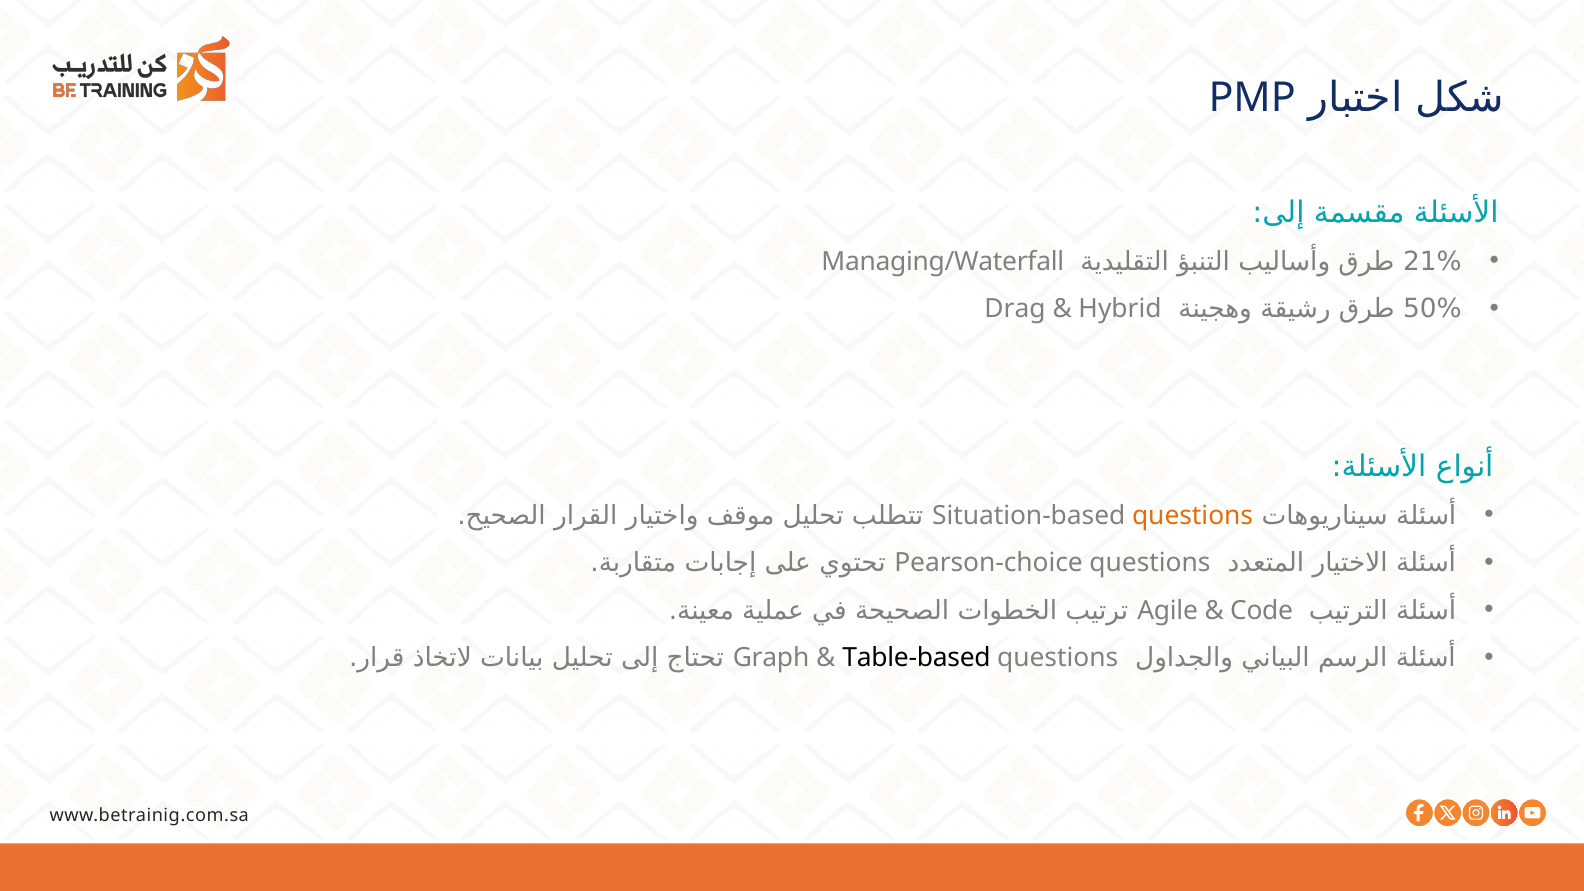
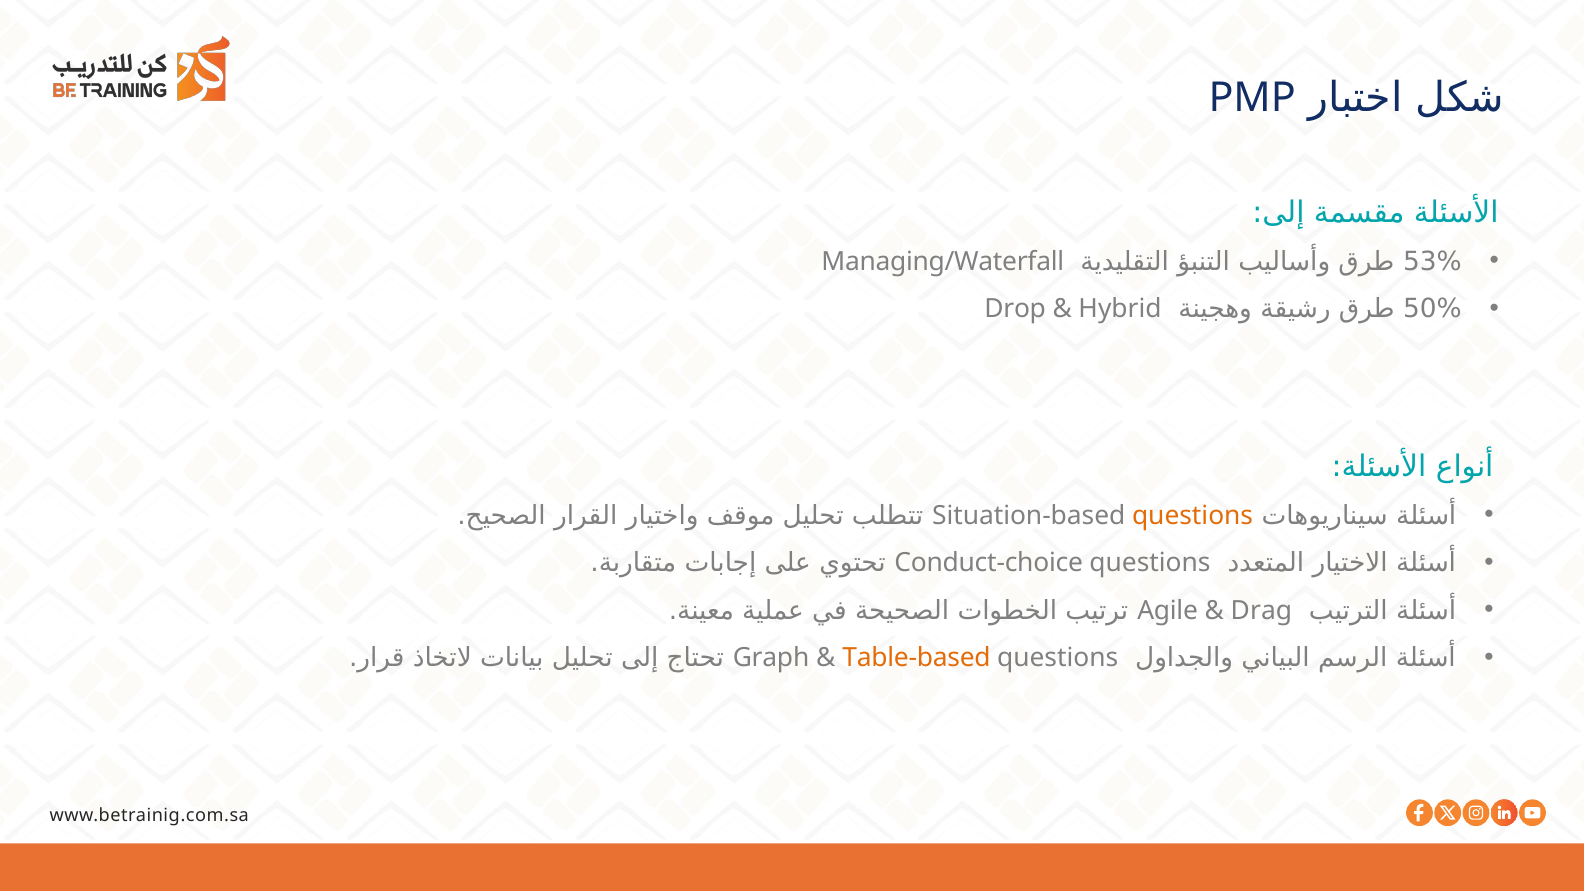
21%: 21% -> 53% (1432, 262)
Drag: Drag -> Drop (1015, 309)
Pearson-choice: Pearson-choice -> Conduct-choice (989, 563)
Code: Code -> Drag (1261, 611)
Table-based colour: black -> orange (916, 658)
